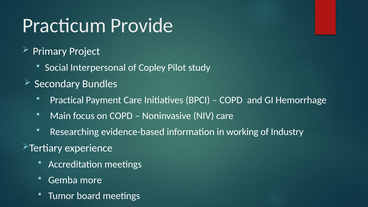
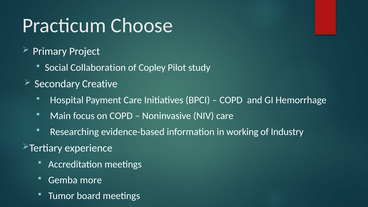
Provide: Provide -> Choose (142, 26)
Interpersonal: Interpersonal -> Collaboration (98, 68)
Bundles: Bundles -> Creative (100, 84)
Practical: Practical -> Hospital (67, 100)
